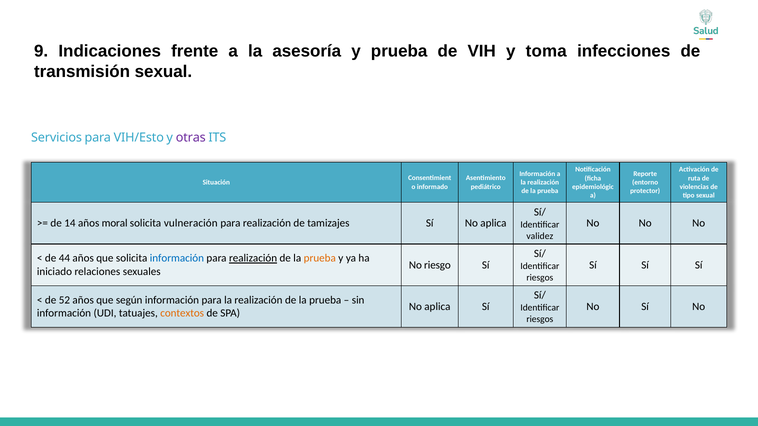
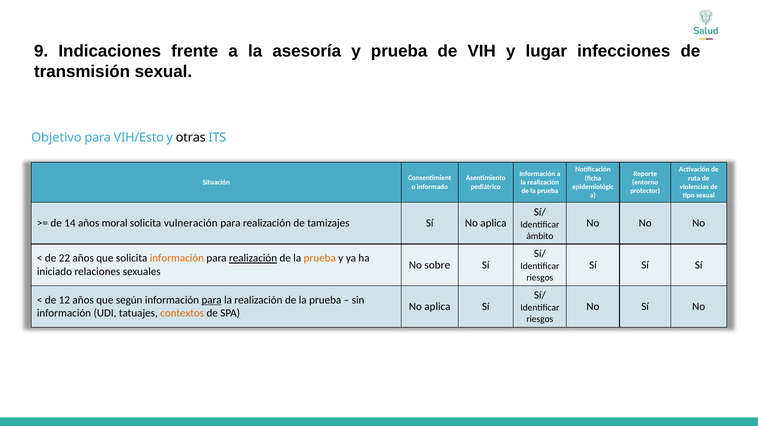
toma: toma -> lugar (546, 51)
Servicios: Servicios -> Objetivo (56, 138)
otras colour: purple -> black (191, 138)
validez: validez -> ámbito (540, 236)
44: 44 -> 22 (64, 258)
información colour: blue -> orange (177, 258)
riesgo: riesgo -> sobre (437, 265)
52: 52 -> 12 (64, 300)
para underline: none -> present (212, 300)
